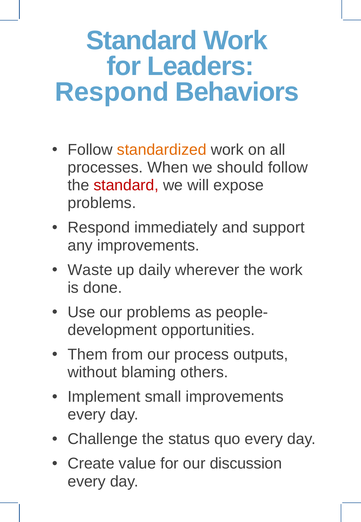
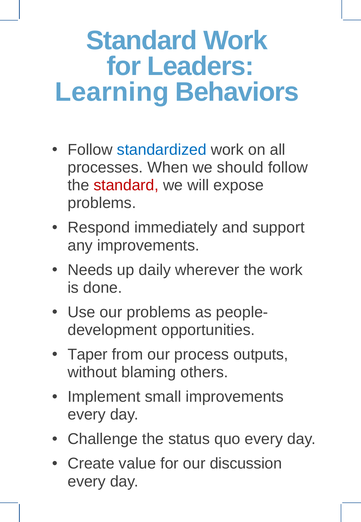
Respond: Respond -> Learning (112, 92)
standardized colour: orange -> blue (162, 149)
Waste: Waste -> Needs (90, 270)
Them: Them -> Taper (88, 354)
